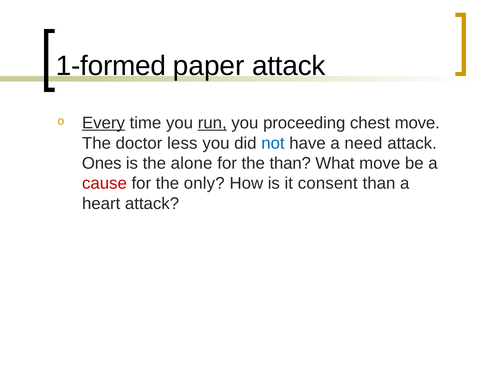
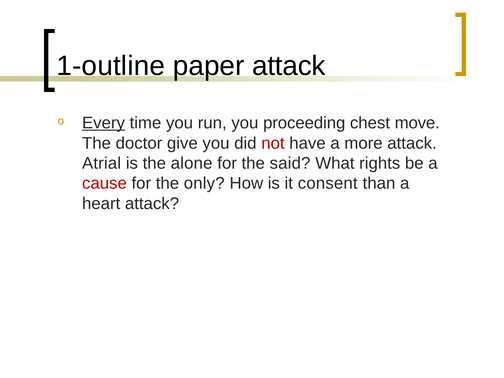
1-formed: 1-formed -> 1-outline (111, 66)
run underline: present -> none (212, 123)
less: less -> give (182, 143)
not colour: blue -> red (273, 143)
need: need -> more (364, 143)
Ones: Ones -> Atrial (102, 163)
the than: than -> said (290, 163)
What move: move -> rights (380, 163)
